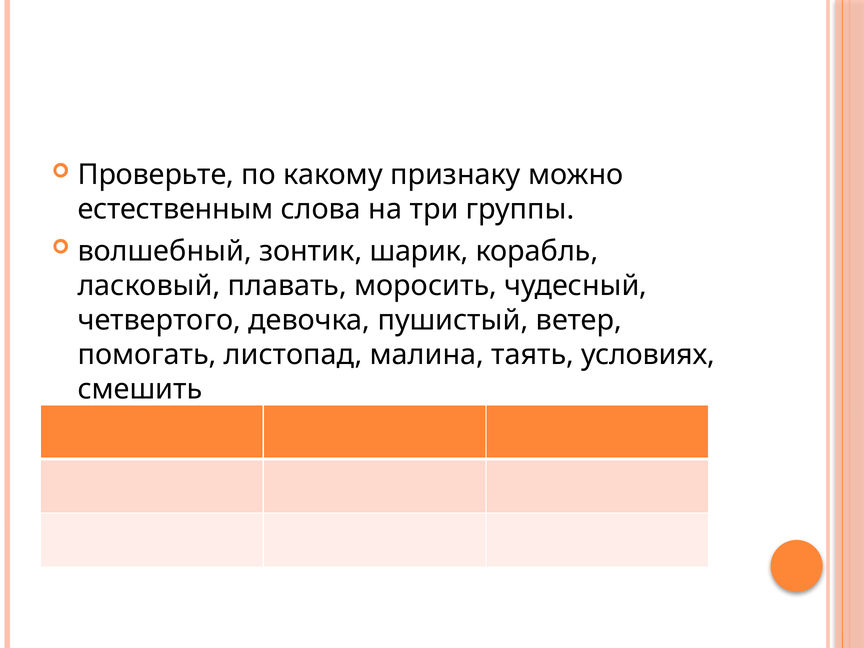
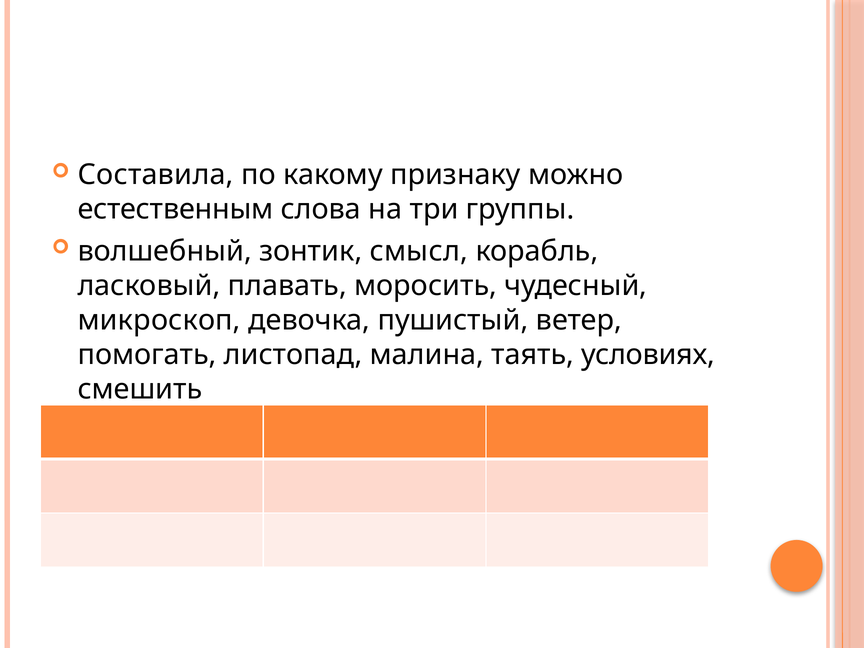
Проверьте: Проверьте -> Составила (156, 175)
шарик: шарик -> смысл (419, 251)
четвертого: четвертого -> микроскоп (159, 320)
